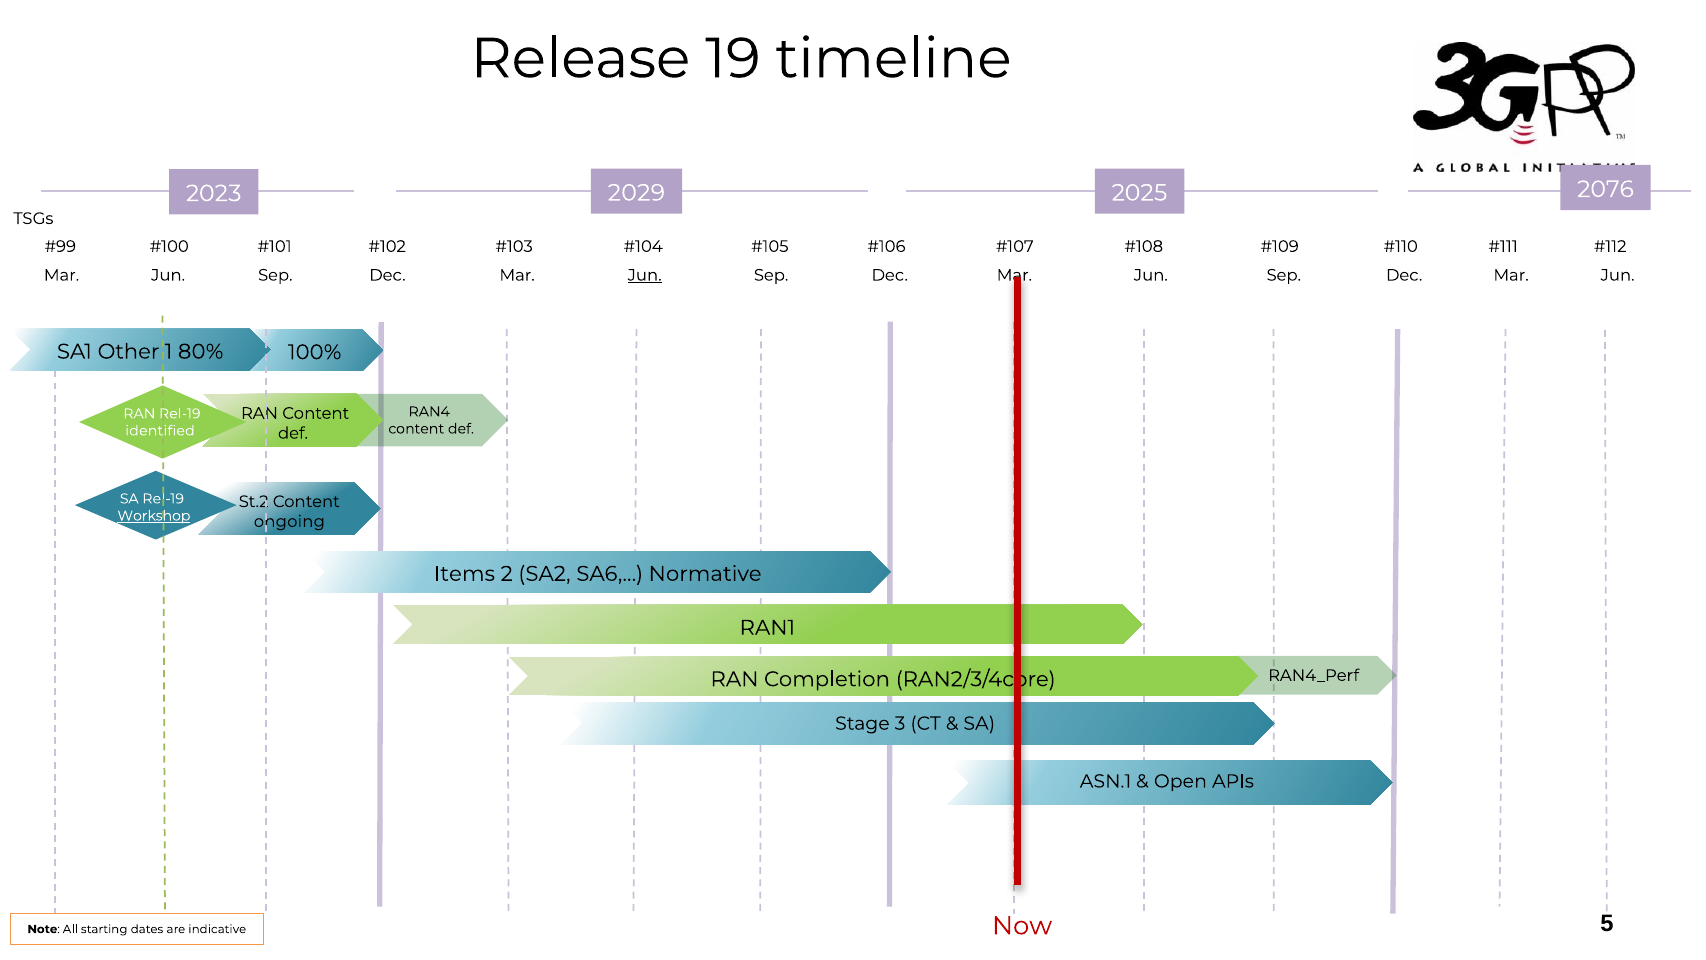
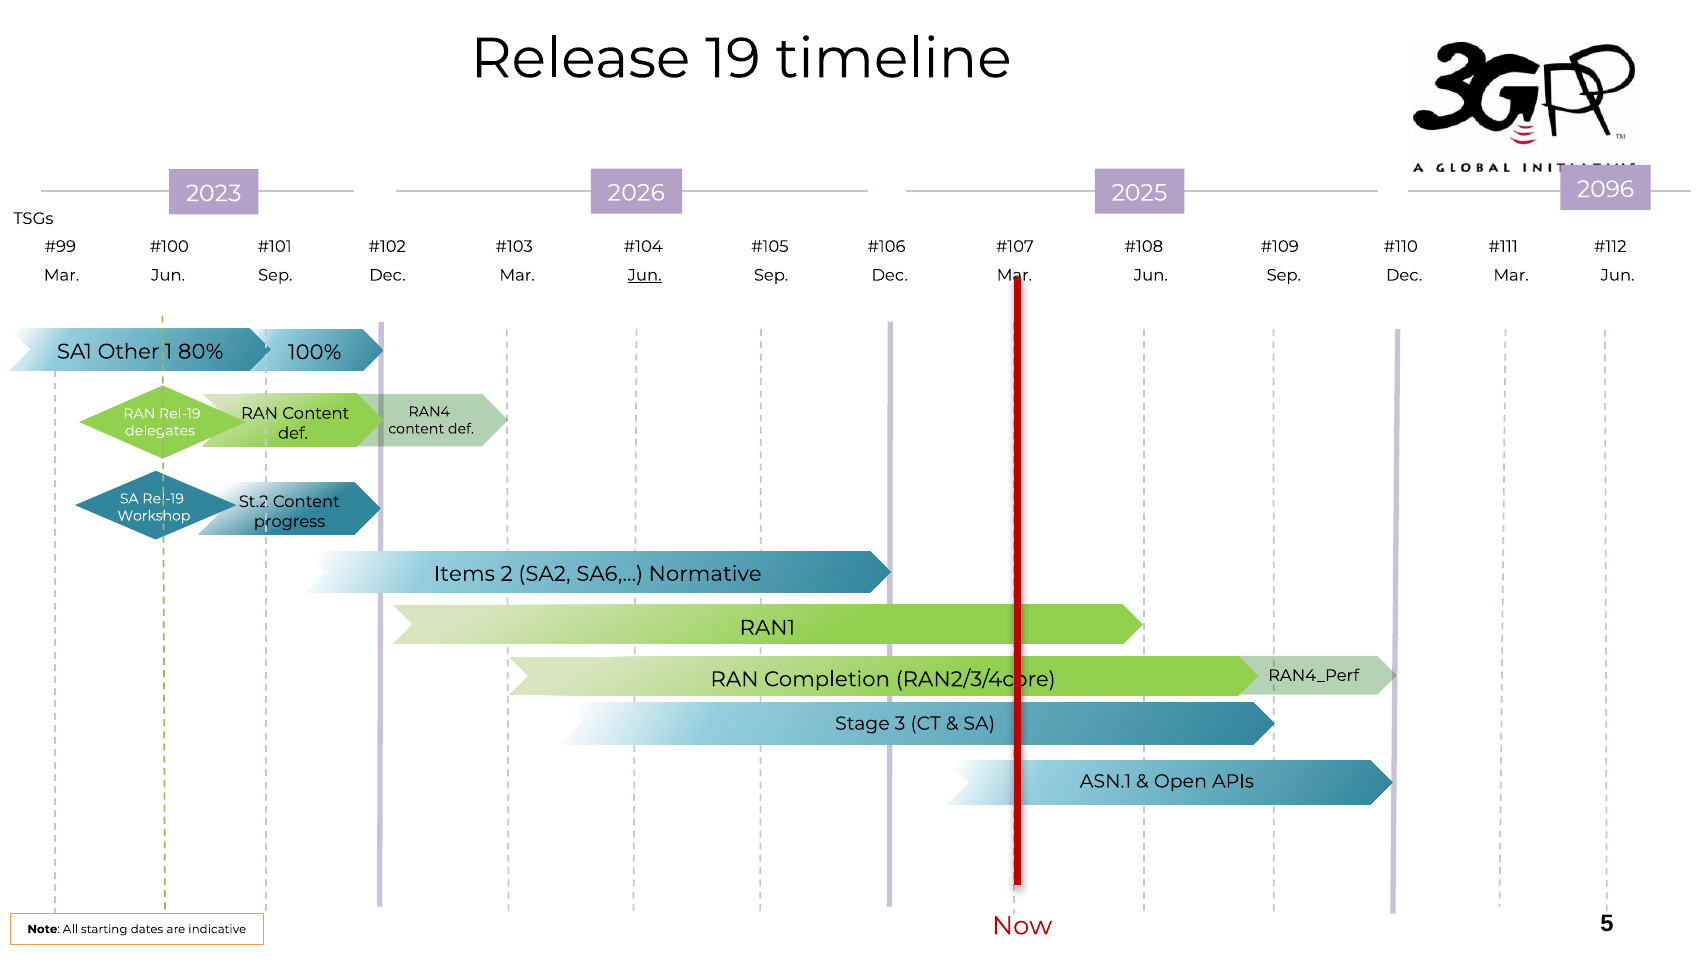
2076: 2076 -> 2096 (1606, 189)
2029: 2029 -> 2026 (636, 193)
identified: identified -> delegates (160, 431)
Workshop underline: present -> none (154, 516)
ongoing: ongoing -> progress (289, 521)
